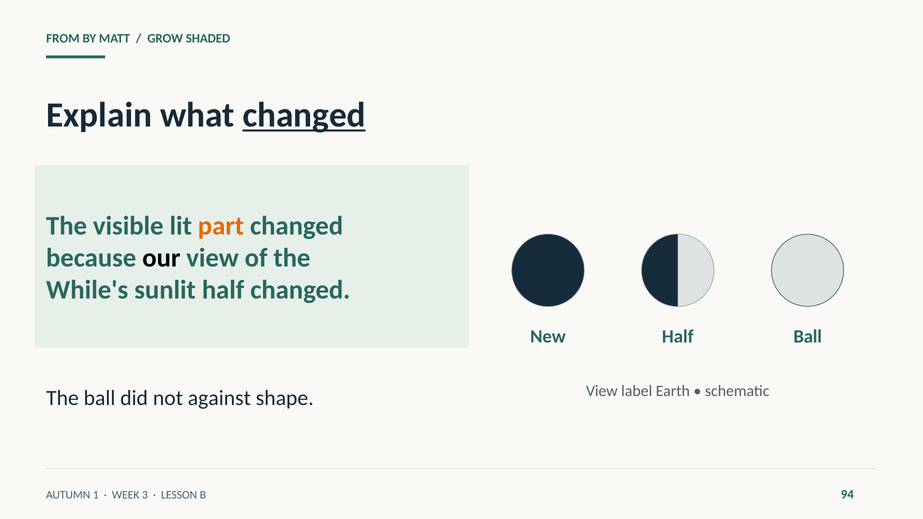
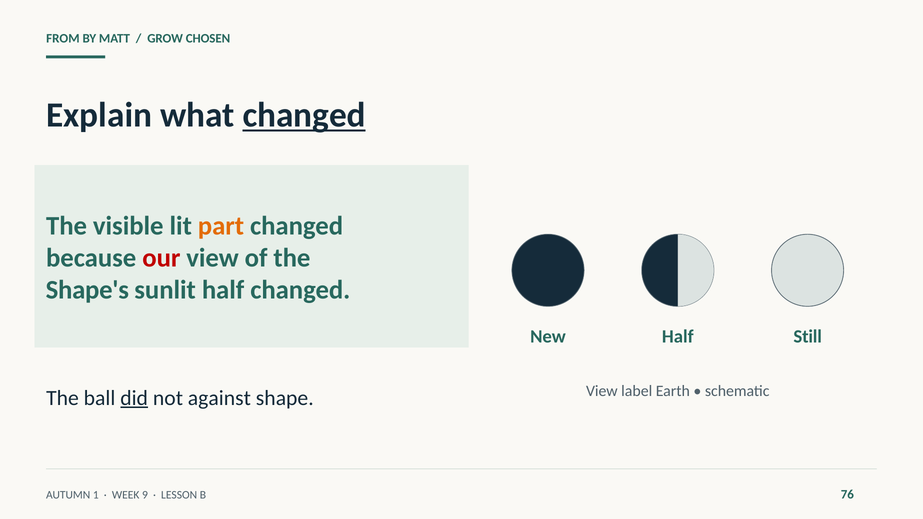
SHADED: SHADED -> CHOSEN (208, 38)
our colour: black -> red (161, 258)
While's: While's -> Shape's (87, 290)
Half Ball: Ball -> Still (808, 337)
did underline: none -> present (134, 398)
3: 3 -> 9 (145, 495)
94: 94 -> 76 (847, 495)
